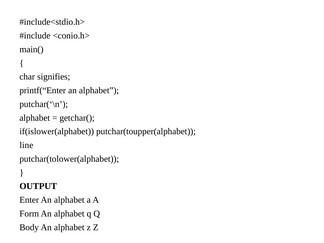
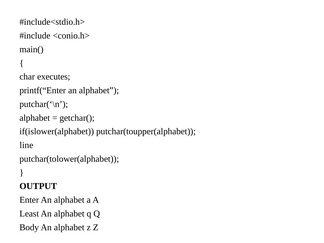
signifies: signifies -> executes (54, 77)
Form: Form -> Least (29, 214)
